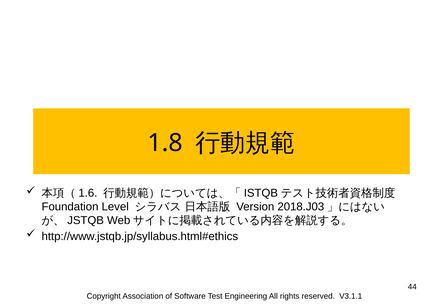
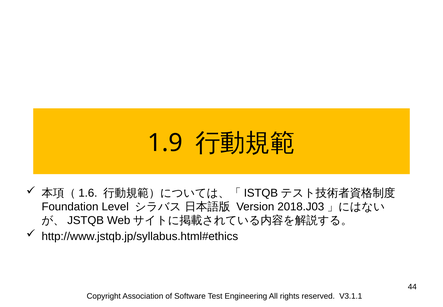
1.8: 1.8 -> 1.9 (165, 143)
